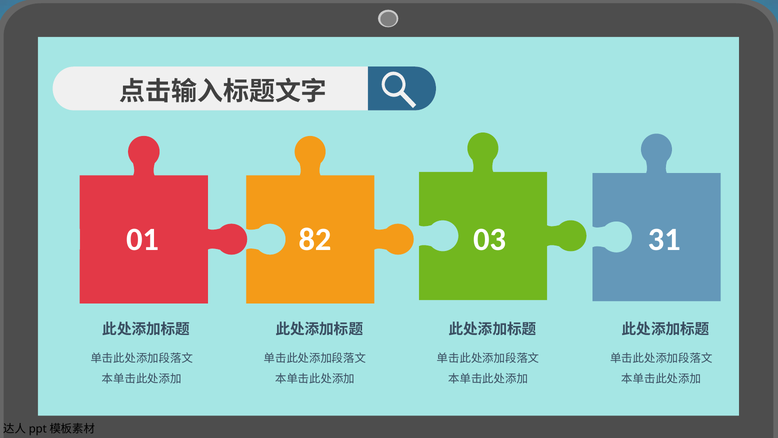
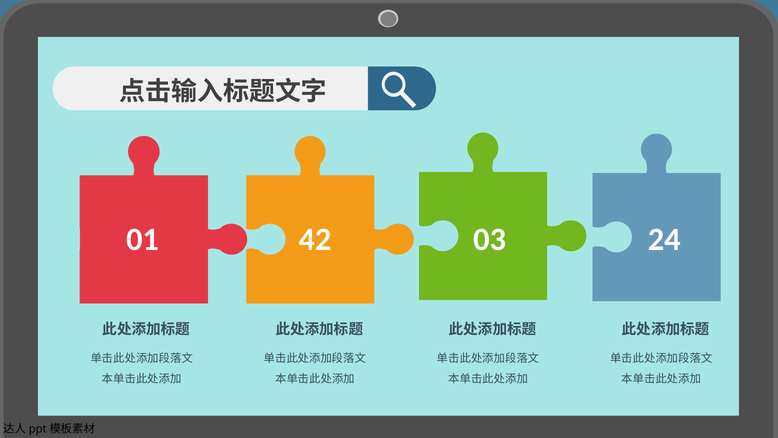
82: 82 -> 42 (315, 240)
31: 31 -> 24 (664, 240)
